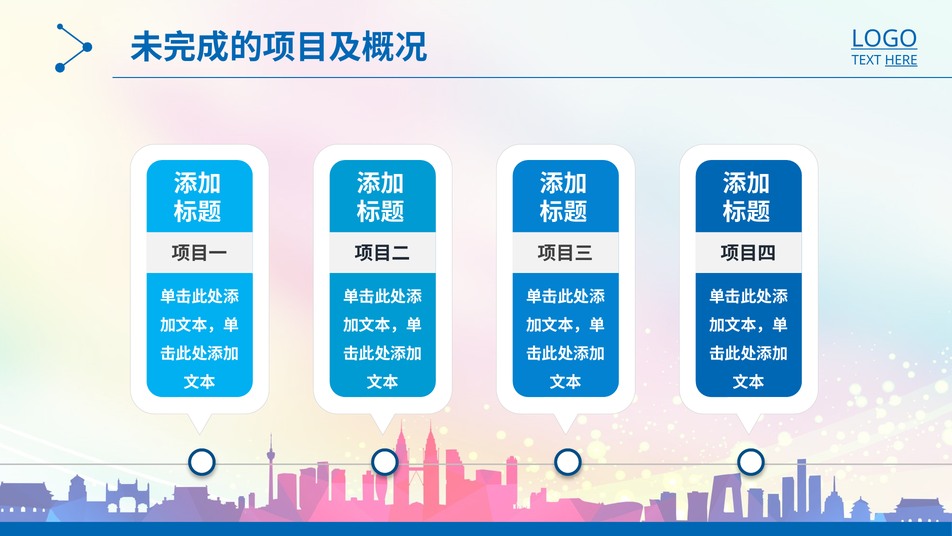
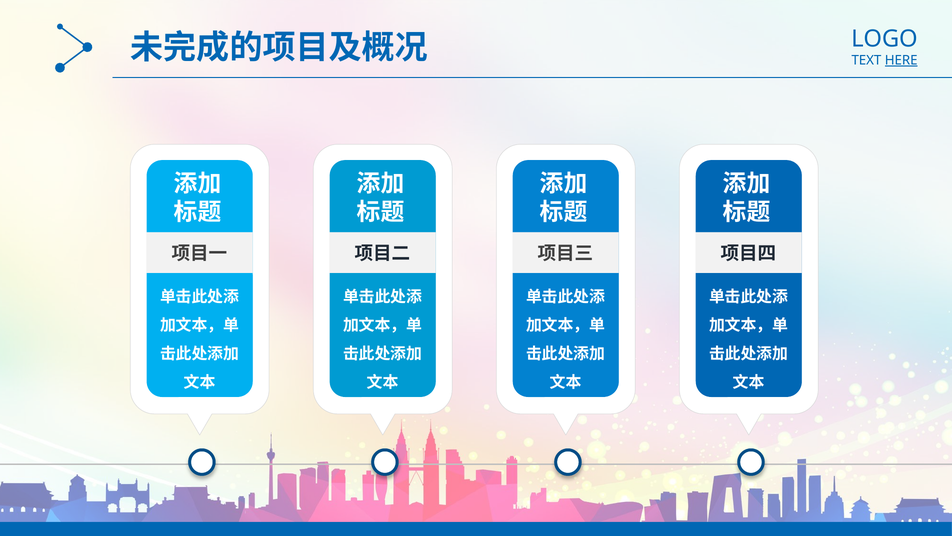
LOGO underline: present -> none (884, 39)
